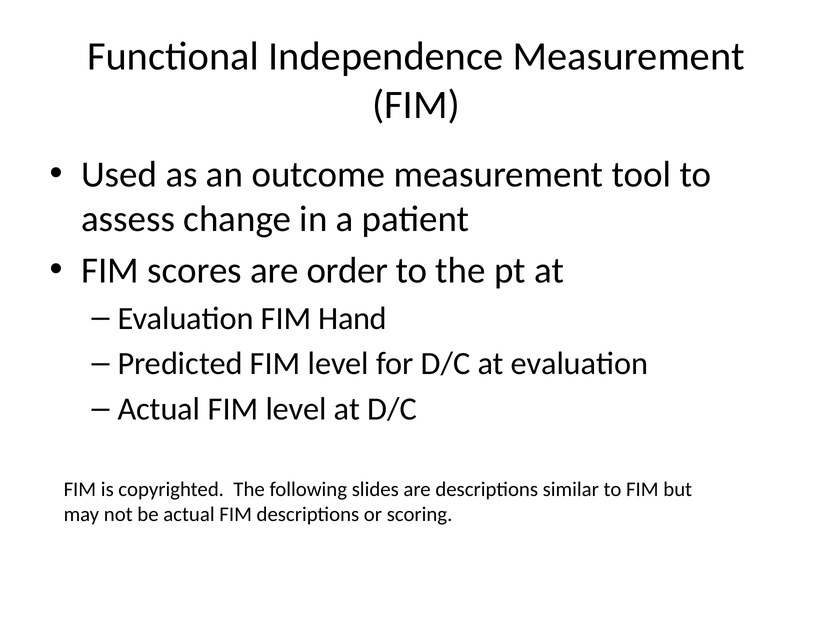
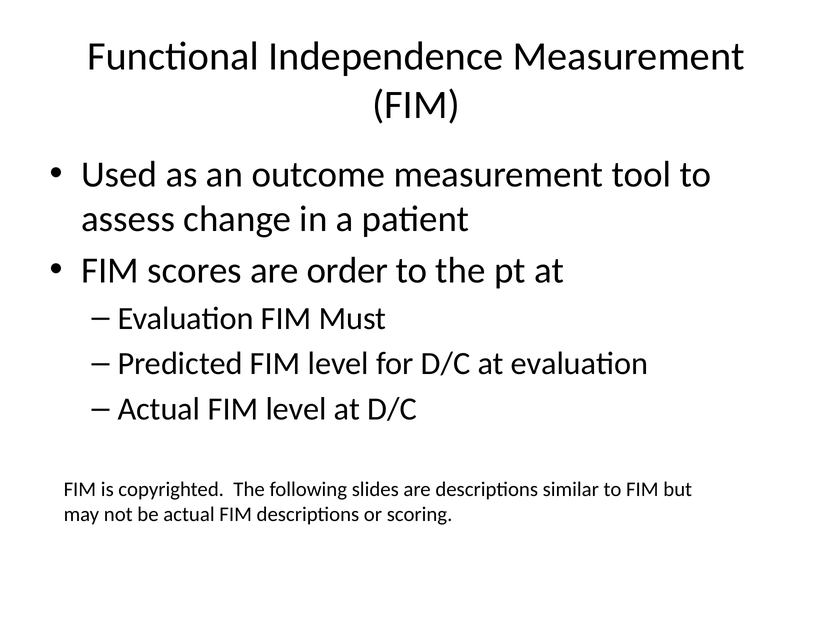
Hand: Hand -> Must (353, 318)
